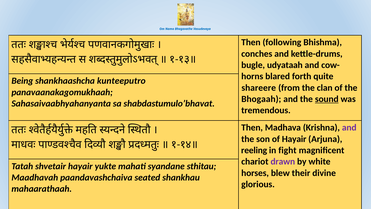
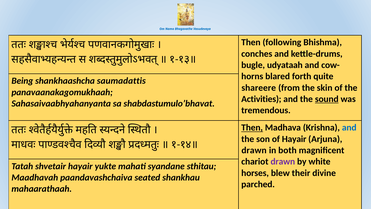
kunteeputro: kunteeputro -> saumadattis (121, 81)
clan: clan -> skin (325, 88)
Bhogaah: Bhogaah -> Activities (261, 99)
Then underline: none -> present (252, 127)
and colour: purple -> blue (349, 127)
reeling: reeling -> drawn (254, 150)
fight: fight -> both (287, 150)
glorious: glorious -> parched (258, 184)
